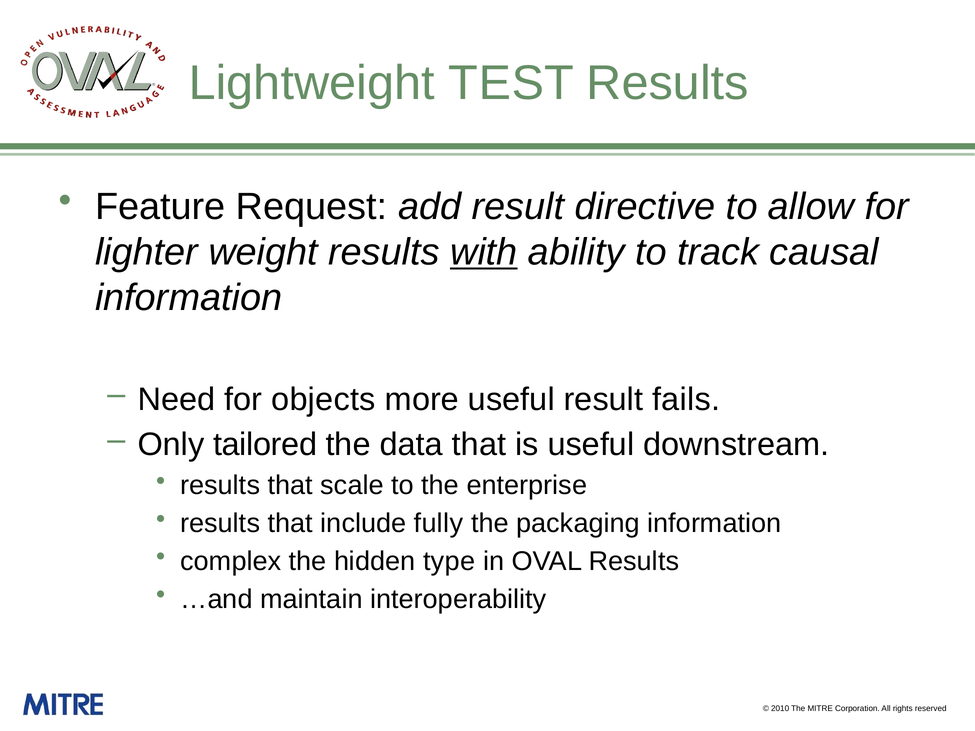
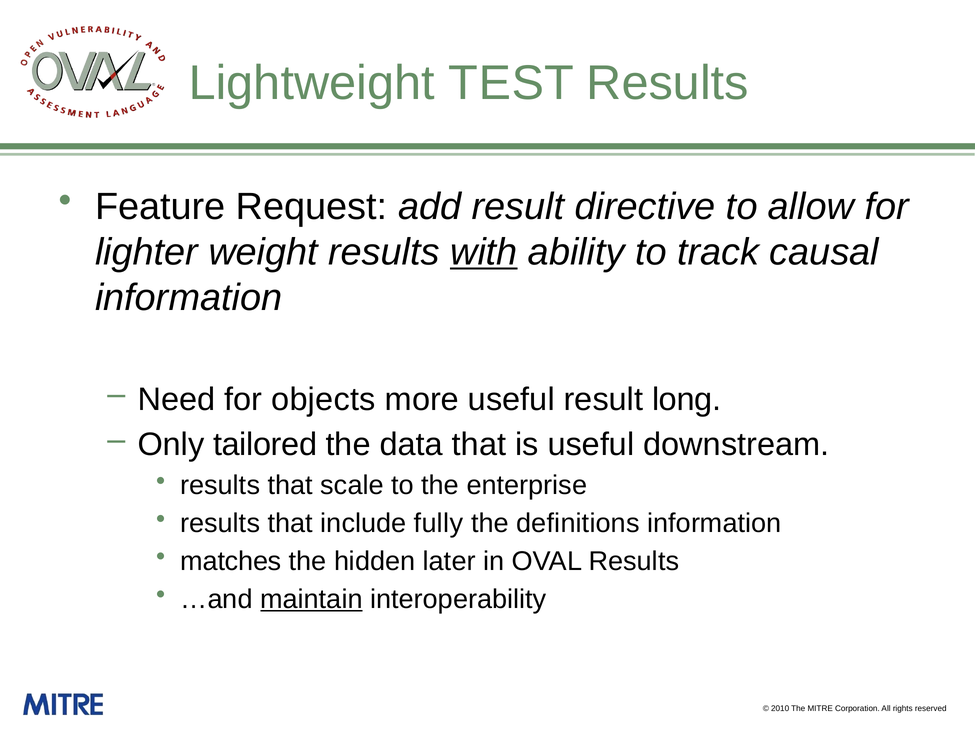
fails: fails -> long (687, 399)
packaging: packaging -> definitions (578, 524)
complex: complex -> matches (231, 562)
type: type -> later (449, 562)
maintain underline: none -> present (311, 599)
